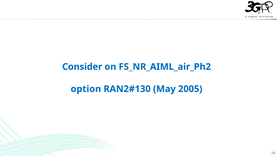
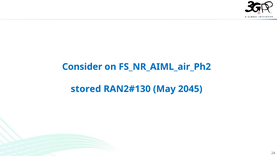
option: option -> stored (86, 89)
2005: 2005 -> 2045 (190, 89)
